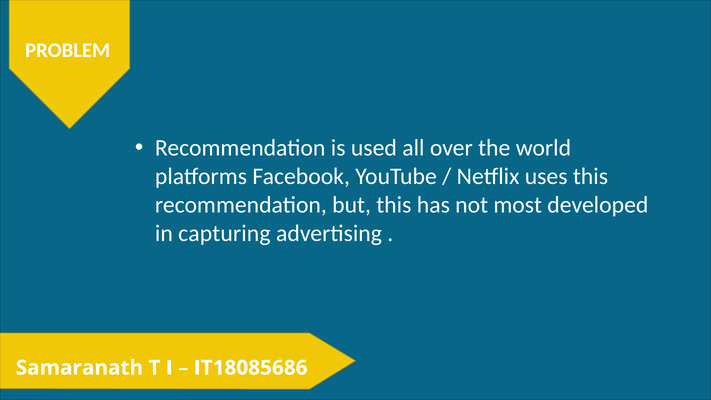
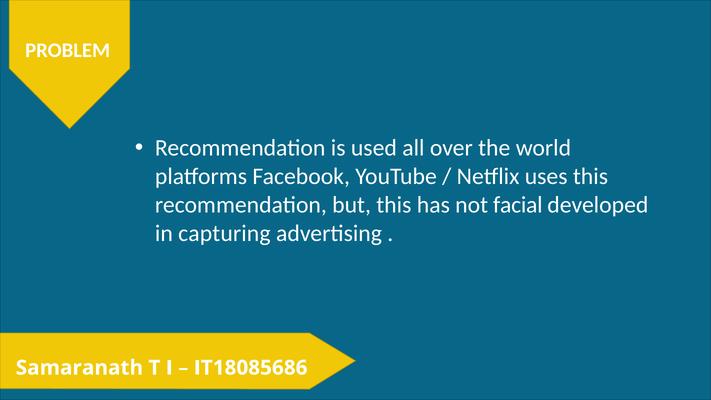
most: most -> facial (518, 205)
